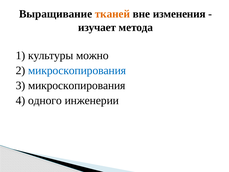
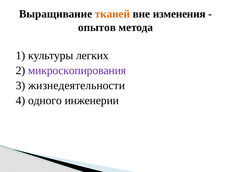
изучает: изучает -> опытов (97, 27)
можно: можно -> легких (92, 55)
микроскопирования colour: blue -> purple (77, 70)
3 микроскопирования: микроскопирования -> жизнедеятельности (77, 85)
